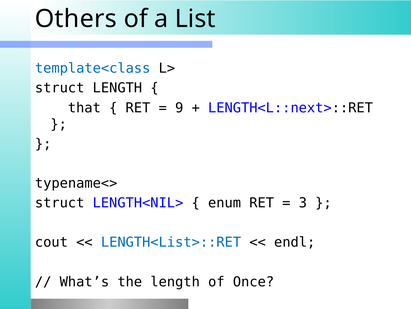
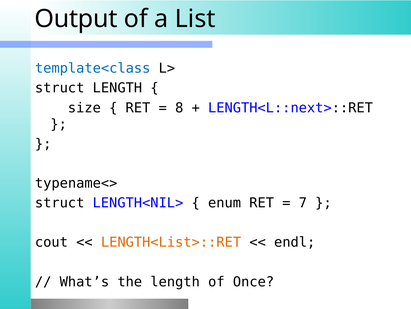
Others: Others -> Output (76, 19)
that: that -> size (84, 108)
9: 9 -> 8 (179, 108)
3: 3 -> 7 (303, 203)
LENGTH<List>::RET colour: blue -> orange (171, 242)
